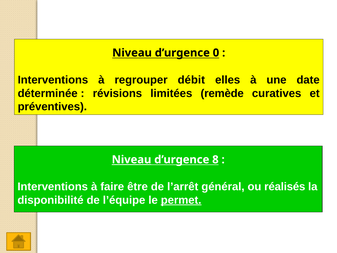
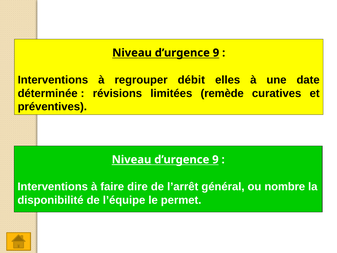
0: 0 -> 9 (216, 53)
8: 8 -> 9 (215, 159)
être: être -> dire (138, 186)
réalisés: réalisés -> nombre (285, 186)
permet underline: present -> none (181, 200)
